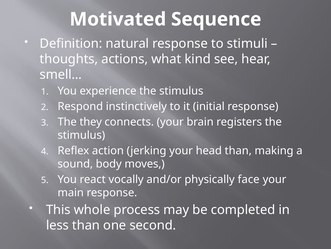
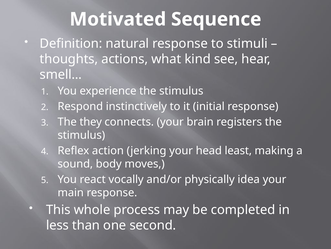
head than: than -> least (238, 150)
face: face -> idea (249, 179)
